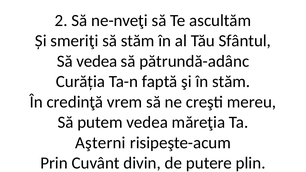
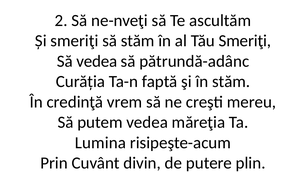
Tău Sfântul: Sfântul -> Smeriţi (245, 41)
Aşterni: Aşterni -> Lumina (100, 143)
